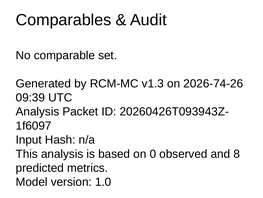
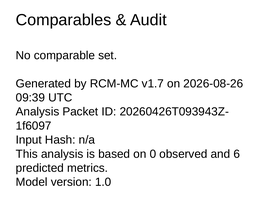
v1.3: v1.3 -> v1.7 (153, 83)
2026-74-26: 2026-74-26 -> 2026-08-26 (213, 83)
8: 8 -> 6 (237, 153)
